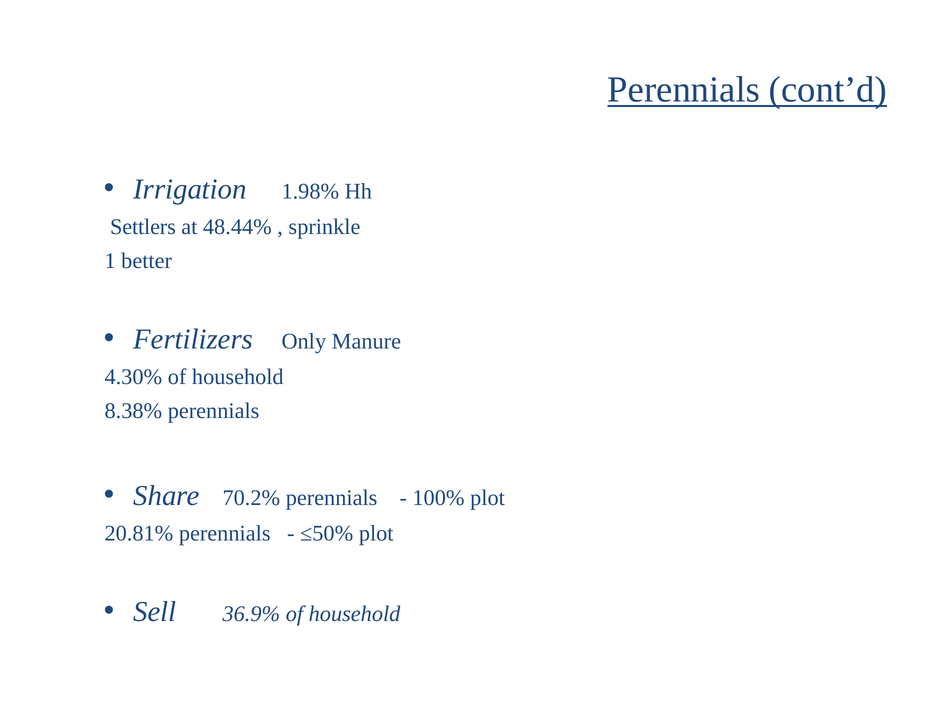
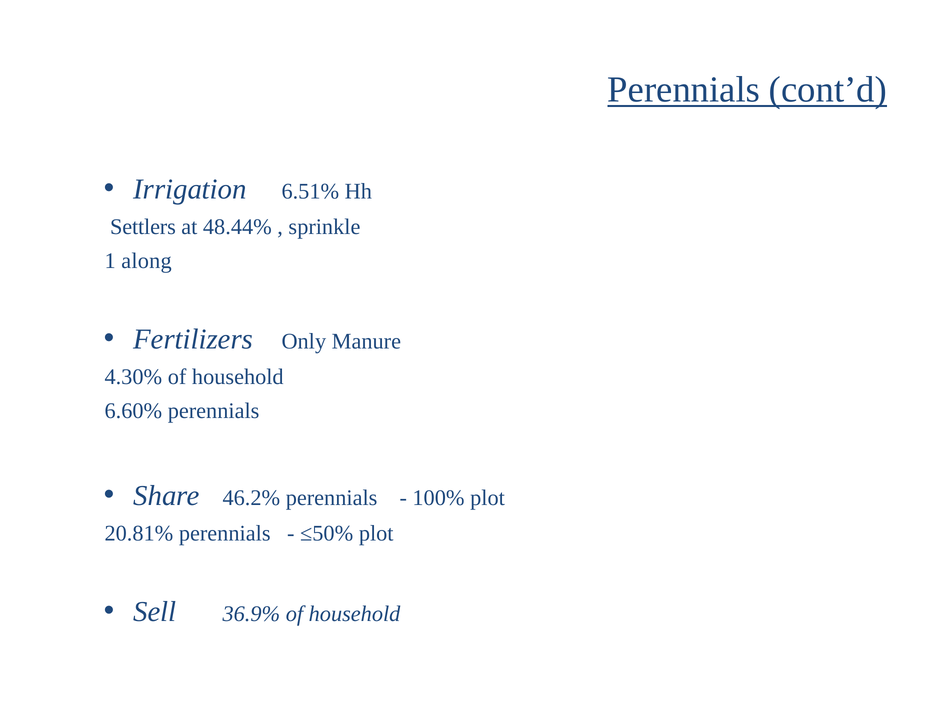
1.98%: 1.98% -> 6.51% (310, 191)
better: better -> along (147, 261)
8.38%: 8.38% -> 6.60% (133, 411)
70.2%: 70.2% -> 46.2% (251, 498)
